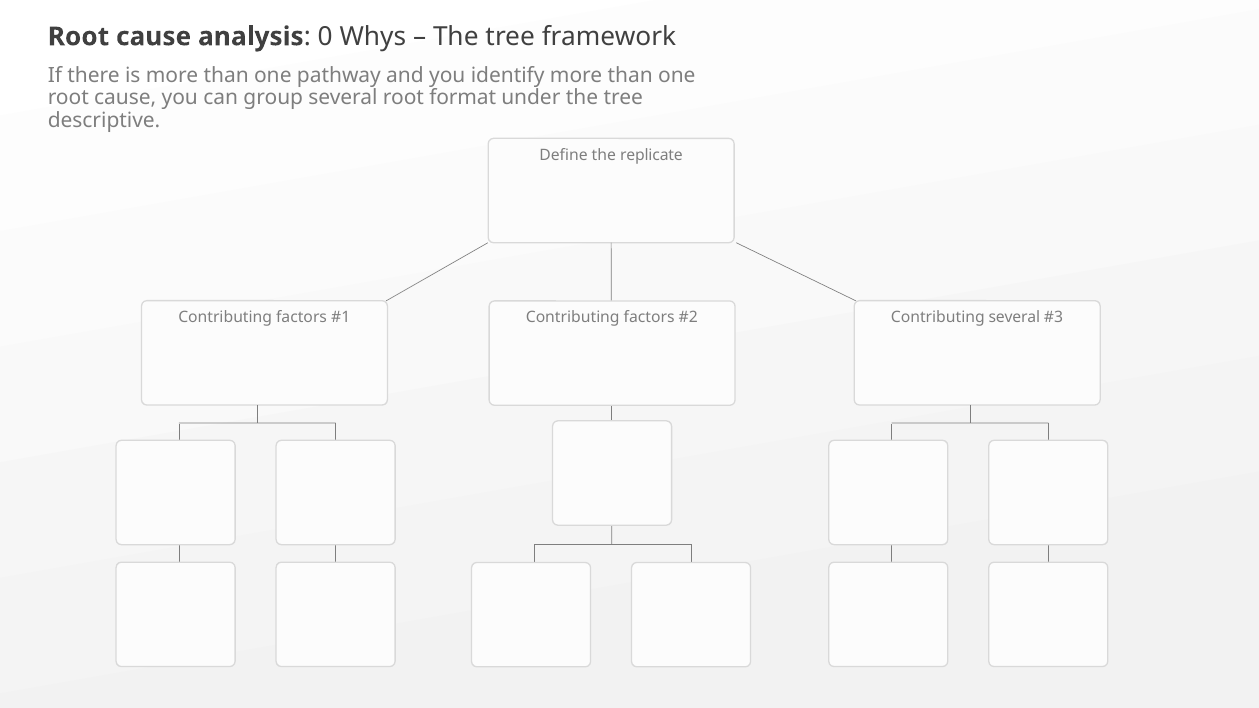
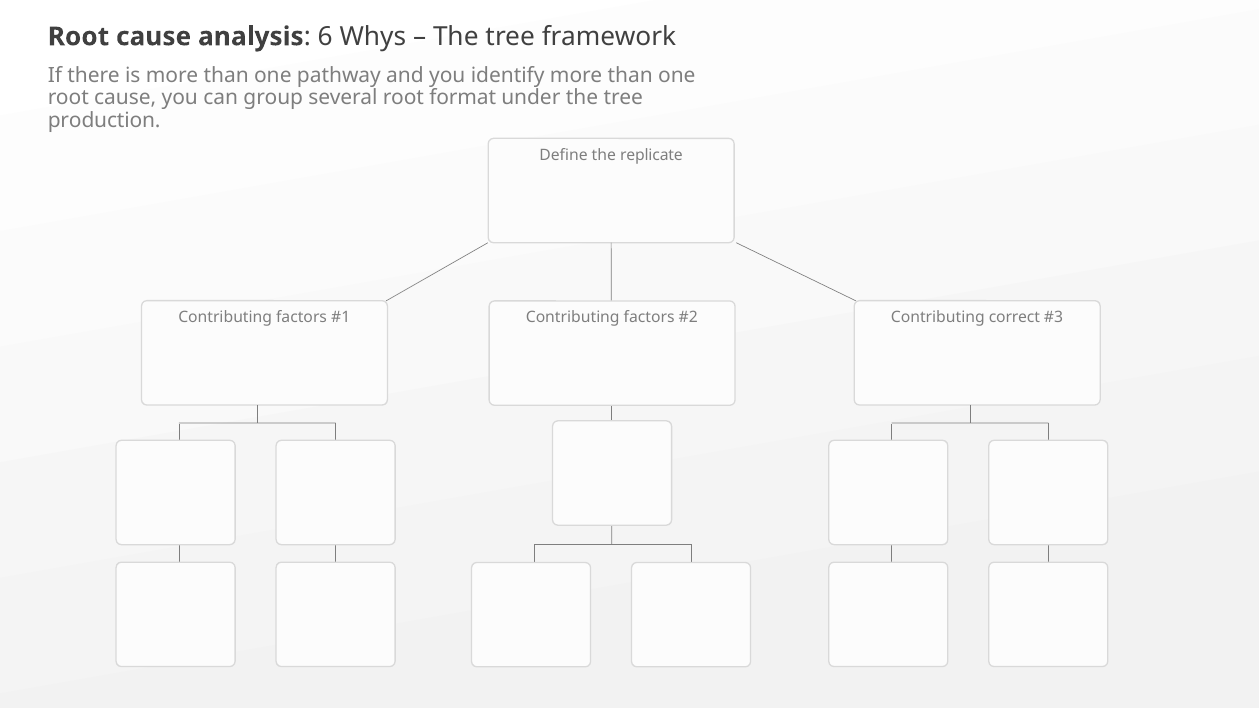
0: 0 -> 6 (325, 37)
descriptive: descriptive -> production (104, 121)
Contributing several: several -> correct (1014, 317)
